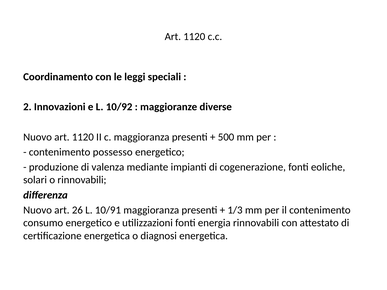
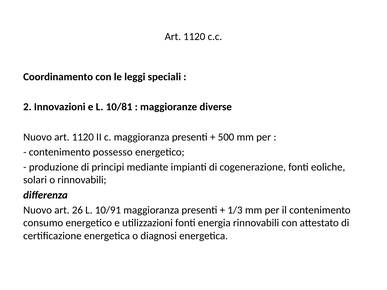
10/92: 10/92 -> 10/81 (119, 107)
valenza: valenza -> principi (108, 167)
